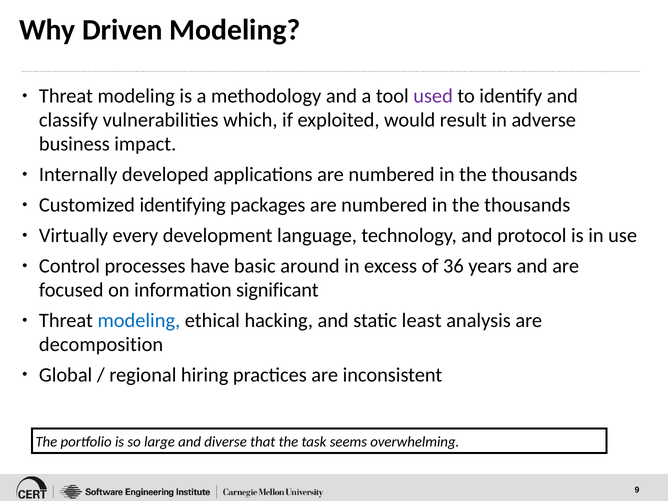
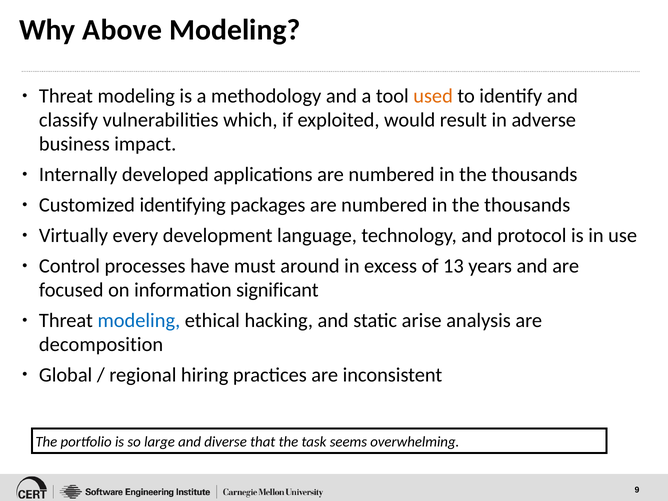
Driven: Driven -> Above (122, 30)
used colour: purple -> orange (433, 96)
basic: basic -> must (255, 266)
36: 36 -> 13 (453, 266)
least: least -> arise (422, 320)
